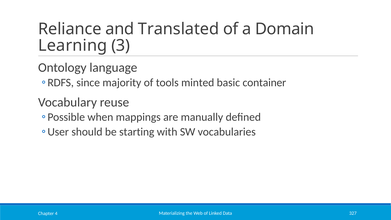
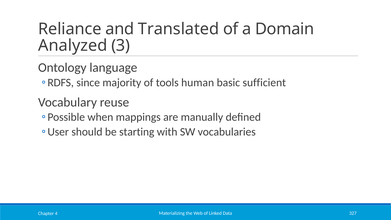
Learning: Learning -> Analyzed (73, 46)
minted: minted -> human (198, 82)
container: container -> sufficient (264, 82)
